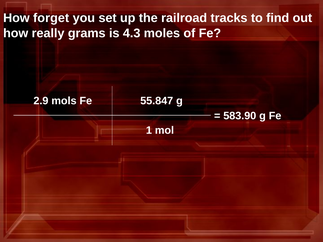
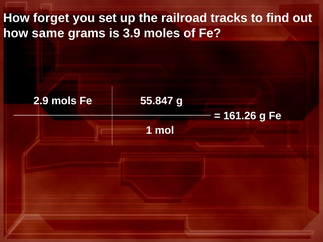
really: really -> same (48, 33)
4.3: 4.3 -> 3.9 (132, 33)
583.90: 583.90 -> 161.26 (240, 116)
